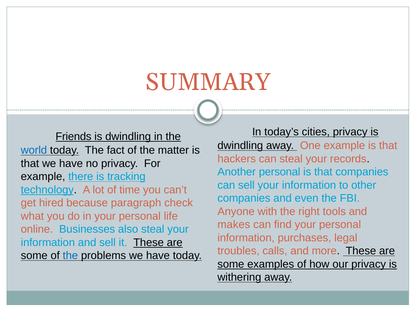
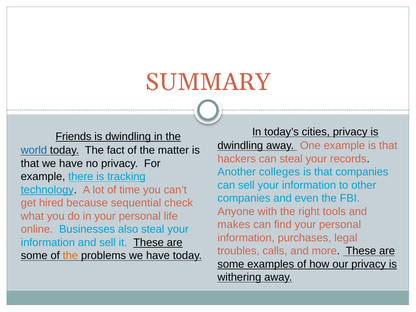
Another personal: personal -> colleges (279, 172)
paragraph: paragraph -> sequential (136, 203)
the colour: blue -> orange (70, 256)
